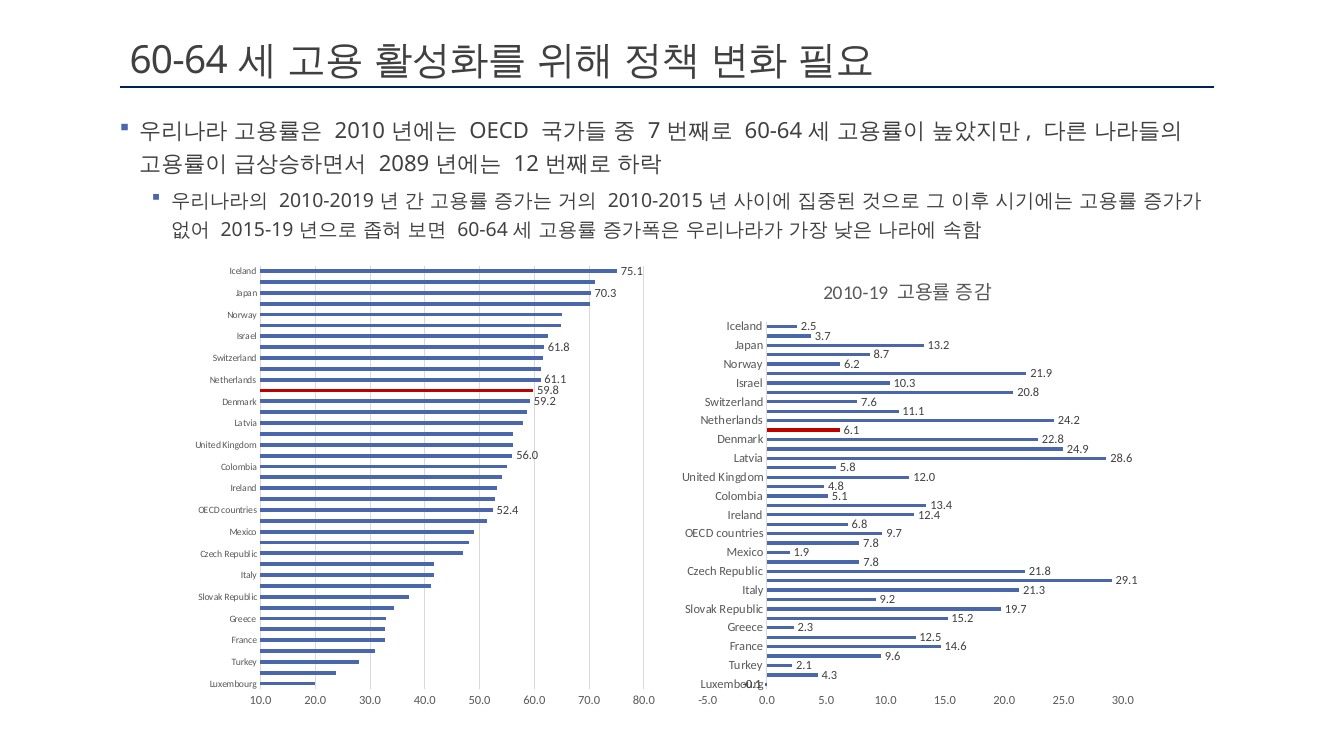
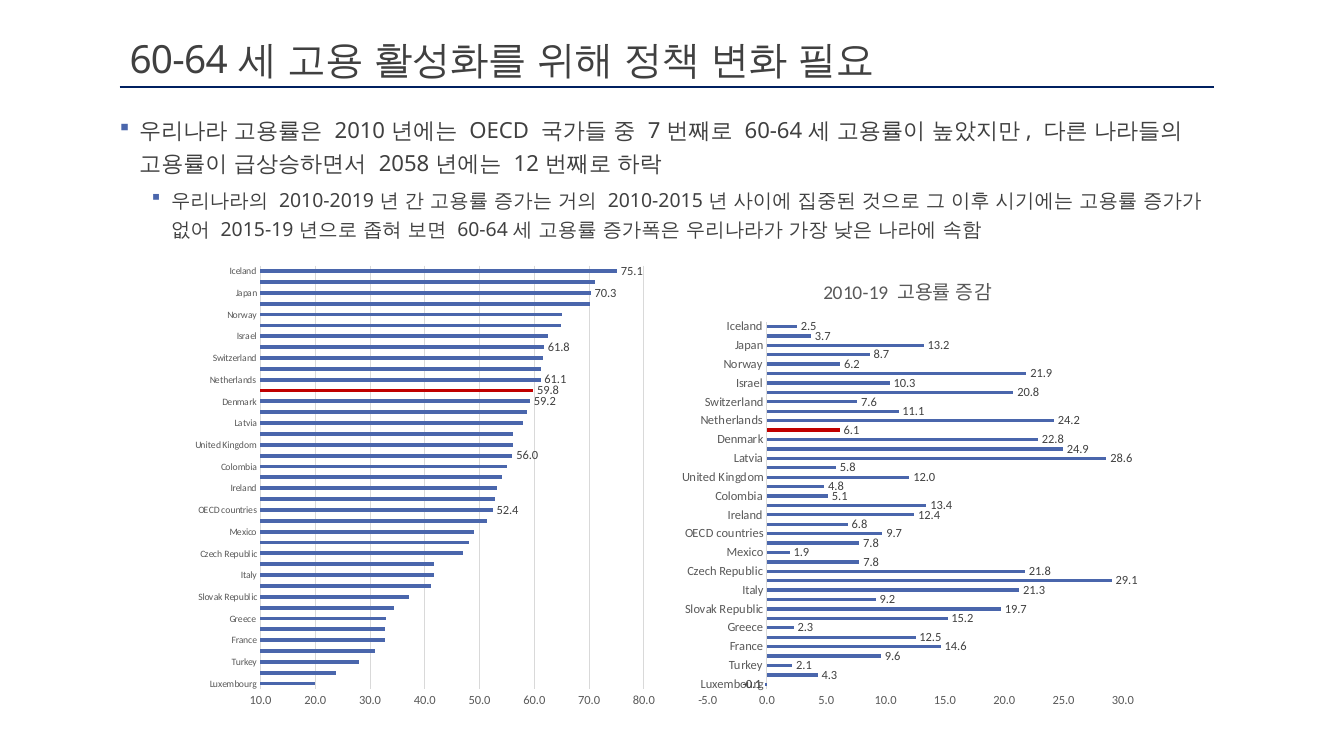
2089: 2089 -> 2058 (404, 164)
